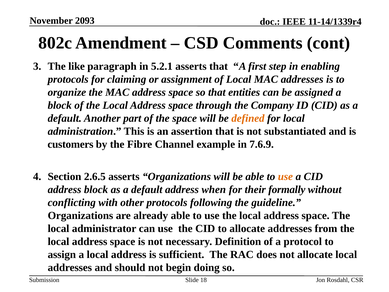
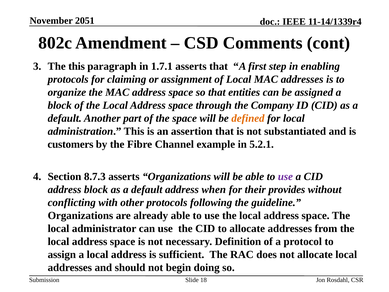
2093: 2093 -> 2051 (85, 21)
The like: like -> this (77, 66)
5.2.1: 5.2.1 -> 1.7.1 (162, 66)
7.6.9: 7.6.9 -> 5.2.1 (262, 144)
2.6.5: 2.6.5 -> 8.7.3 (95, 177)
use colour: orange -> purple (285, 177)
formally: formally -> provides (287, 189)
